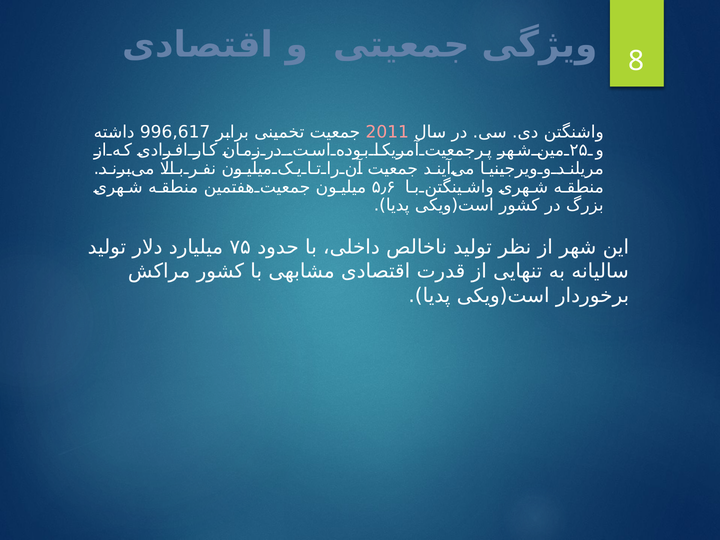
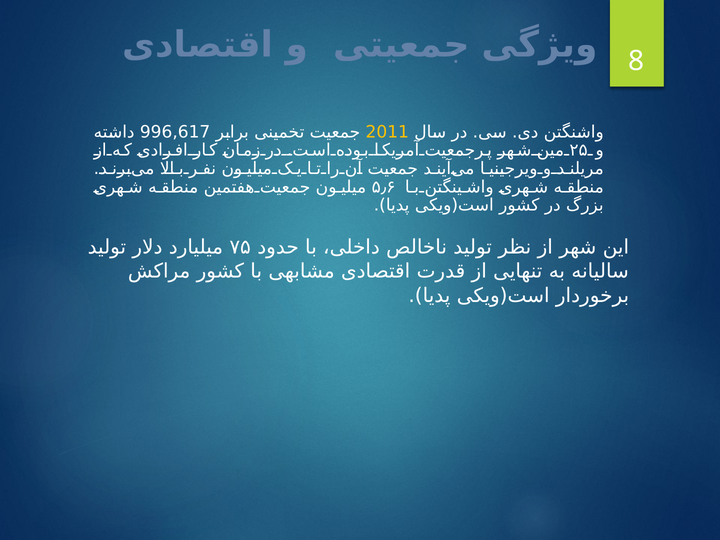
2011 colour: pink -> yellow (387, 132)
